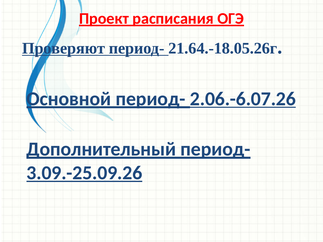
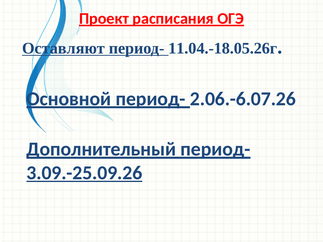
Проверяют: Проверяют -> Оставляют (63, 48)
21.64.-18.05.26г: 21.64.-18.05.26г -> 11.04.-18.05.26г (223, 48)
2.06.-6.07.26 underline: present -> none (243, 99)
